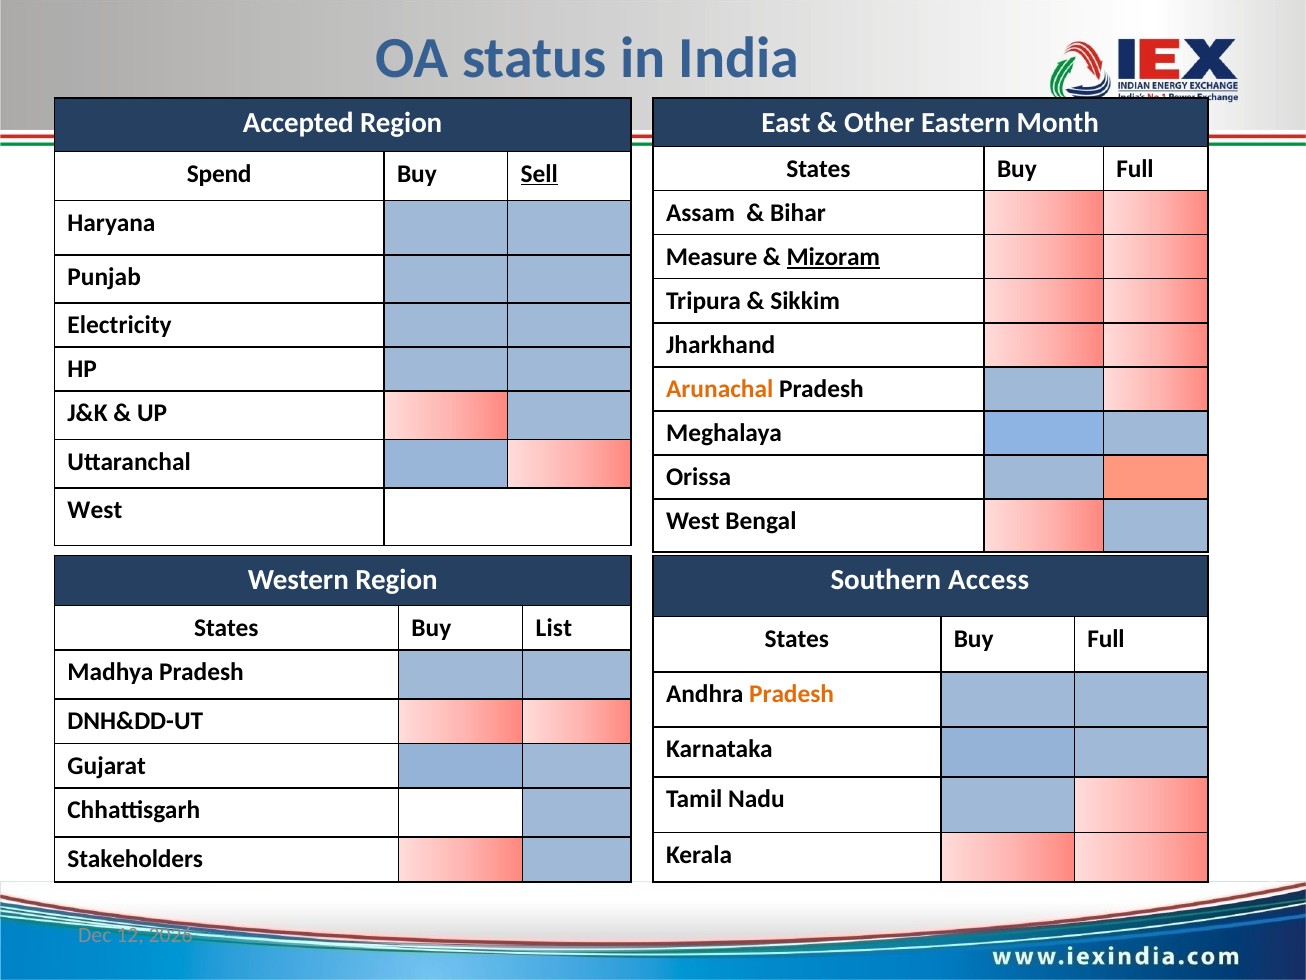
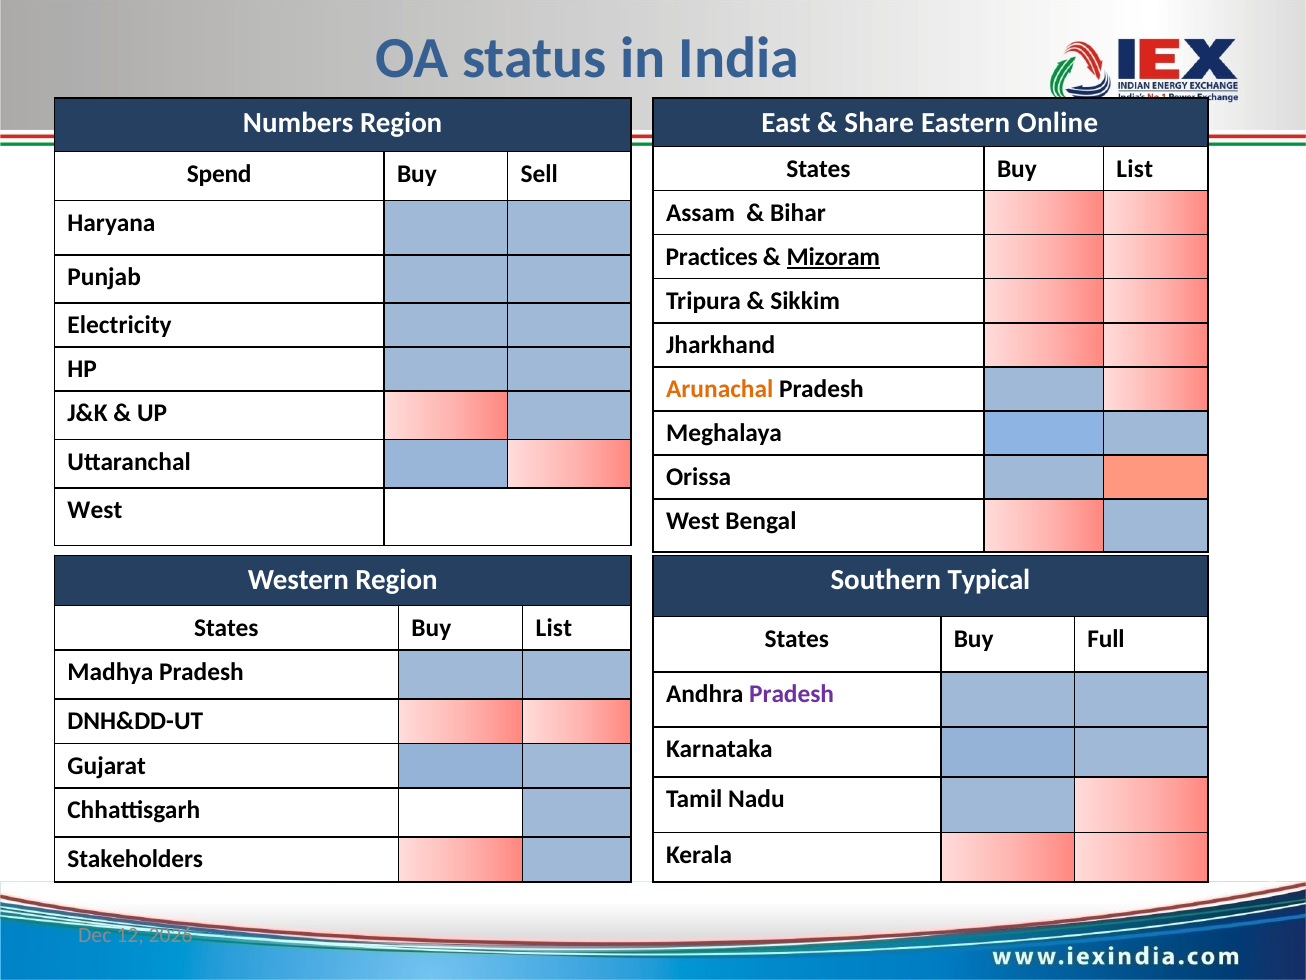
Accepted: Accepted -> Numbers (298, 123)
Other: Other -> Share (879, 123)
Month: Month -> Online (1058, 123)
Full: Full -> List (1135, 169)
Sell underline: present -> none (539, 174)
Measure: Measure -> Practices (712, 257)
Access: Access -> Typical (989, 580)
Pradesh colour: orange -> purple (792, 694)
